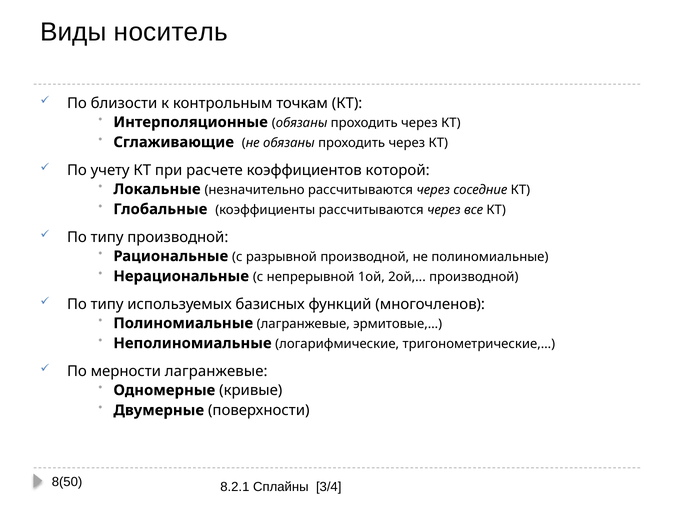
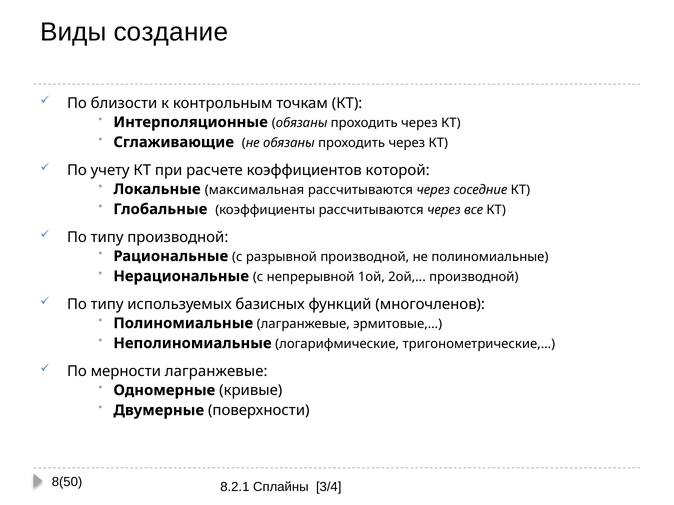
носитель: носитель -> создание (171, 32)
незначительно: незначительно -> максимальная (255, 190)
